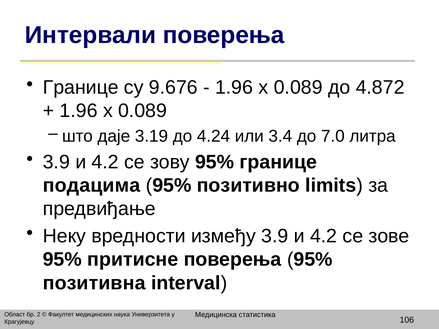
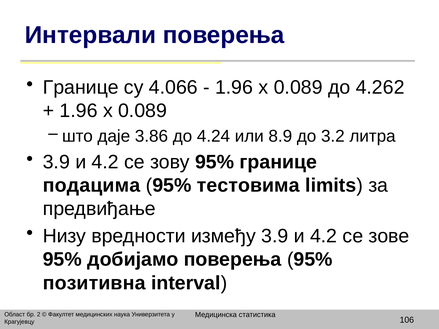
9.676: 9.676 -> 4.066 (173, 88)
4.872: 4.872 -> 4.262 (380, 88)
3.19: 3.19 -> 3.86 (151, 136)
3.4: 3.4 -> 8.9 (280, 136)
7.0: 7.0 -> 3.2 (333, 136)
позитивно: позитивно -> тестовима (248, 186)
Неку: Неку -> Низу (64, 236)
притисне: притисне -> добијамо (133, 260)
